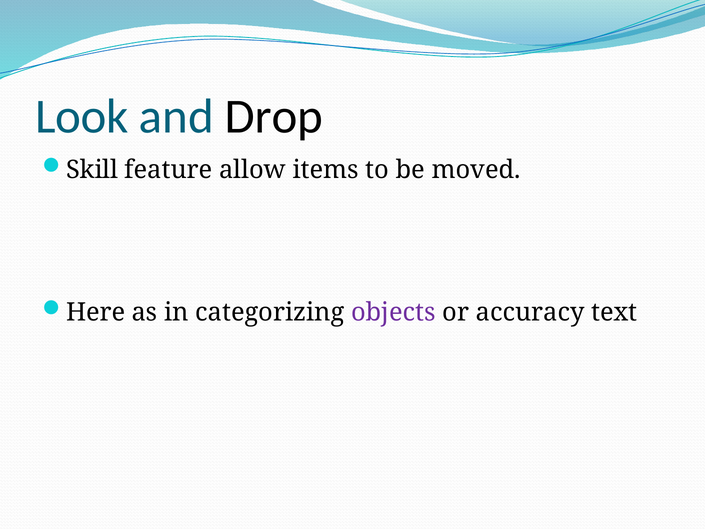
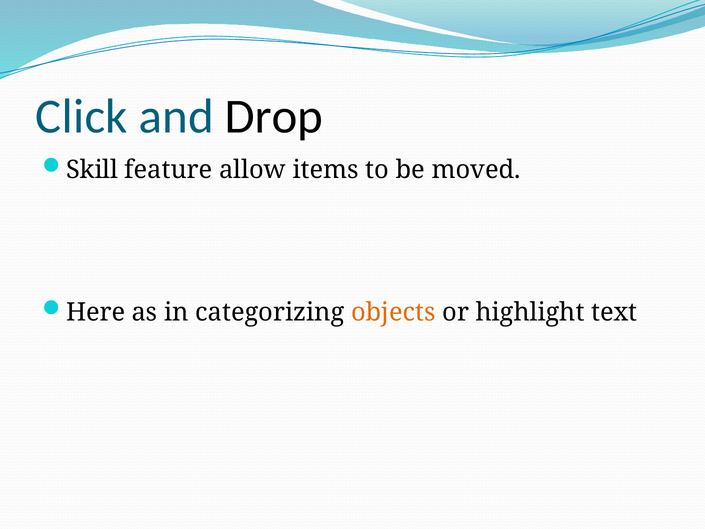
Look: Look -> Click (81, 116)
objects colour: purple -> orange (393, 312)
accuracy: accuracy -> highlight (530, 312)
